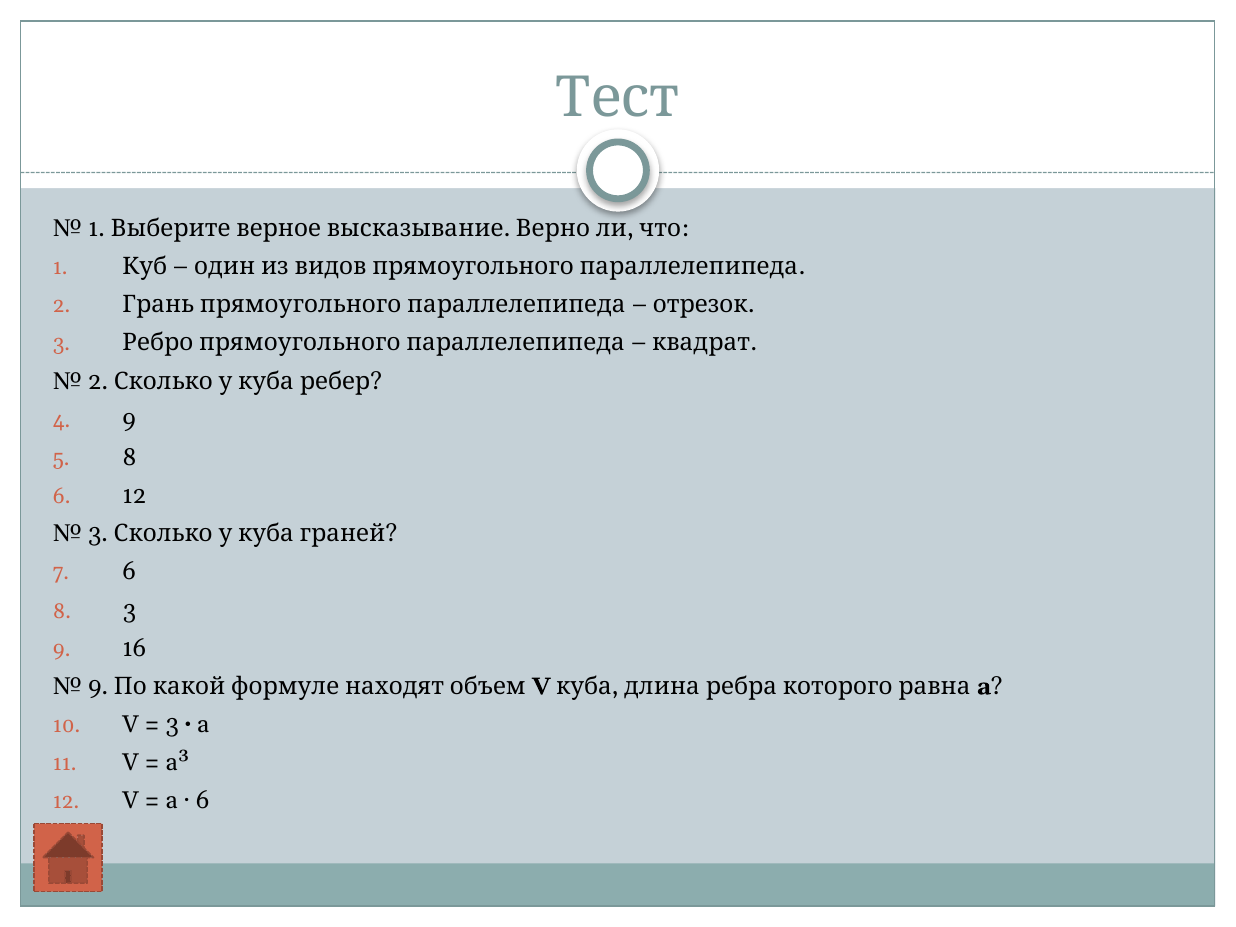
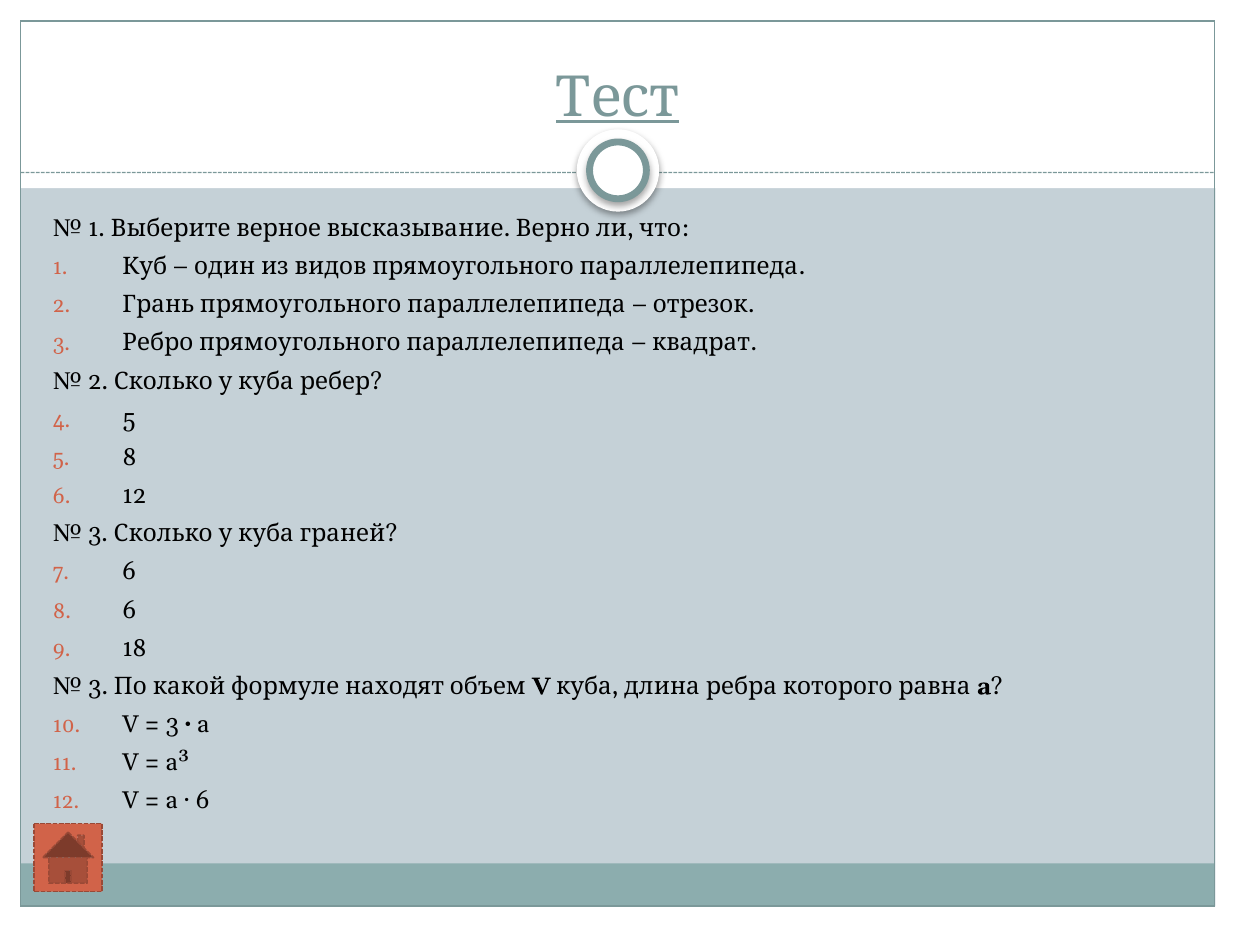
Тест underline: none -> present (618, 97)
4 9: 9 -> 5 (129, 419)
3: 3 -> 6 (130, 610)
16: 16 -> 18 (134, 648)
9: 9 -> 3 (98, 686)
